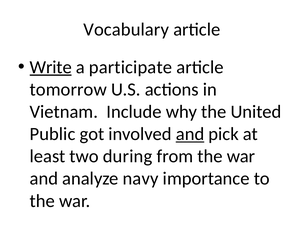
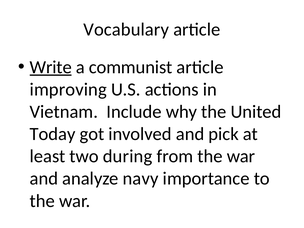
participate: participate -> communist (131, 67)
tomorrow: tomorrow -> improving (68, 89)
Public: Public -> Today (53, 134)
and underline: present -> none (190, 134)
